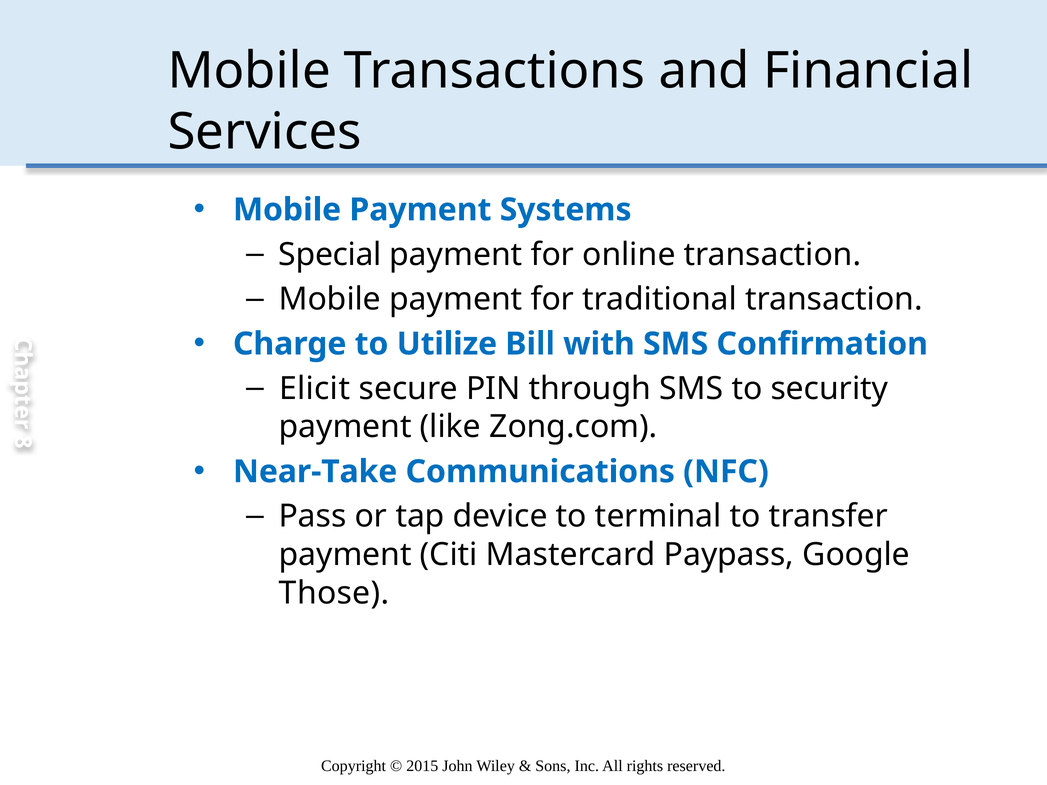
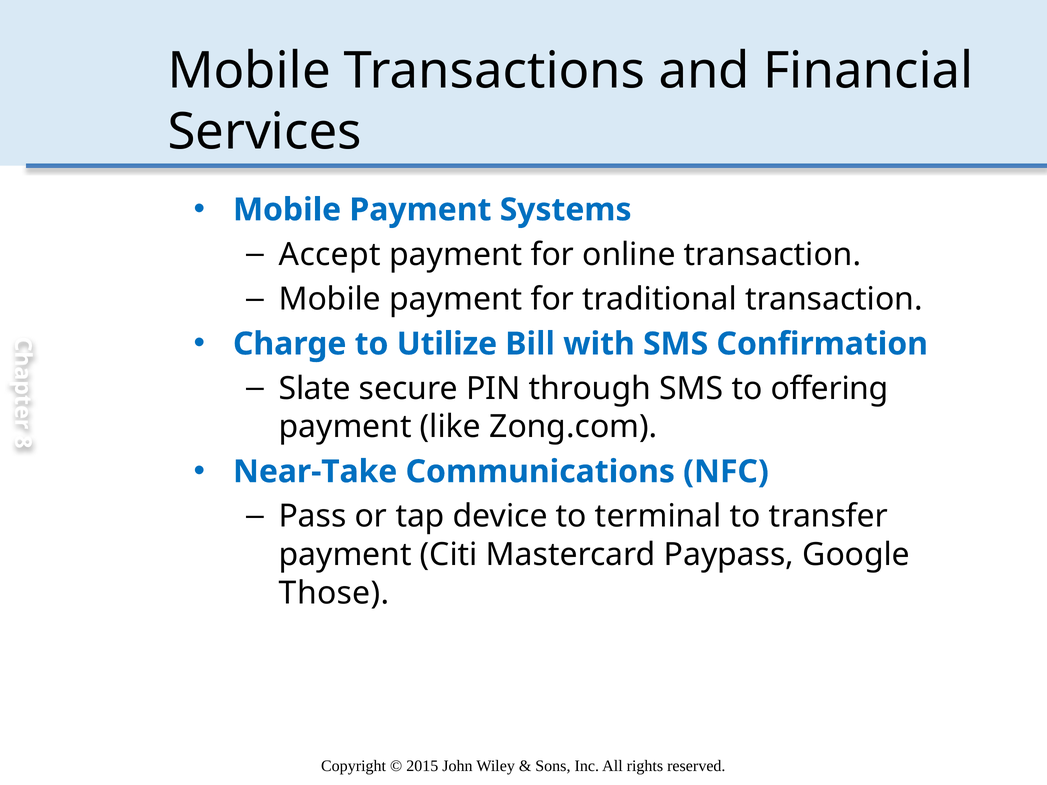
Special: Special -> Accept (330, 255)
Elicit: Elicit -> Slate (315, 389)
security: security -> offering (830, 389)
